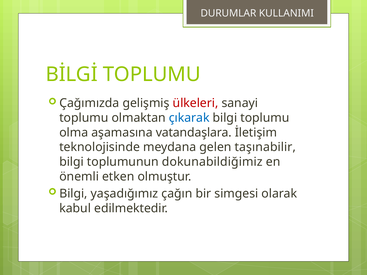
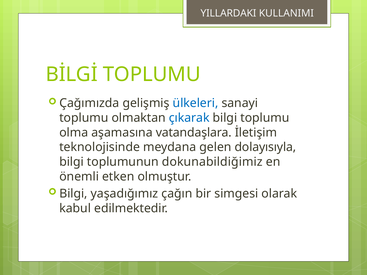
DURUMLAR: DURUMLAR -> YILLARDAKI (228, 13)
ülkeleri colour: red -> blue (196, 103)
taşınabilir: taşınabilir -> dolayısıyla (265, 147)
